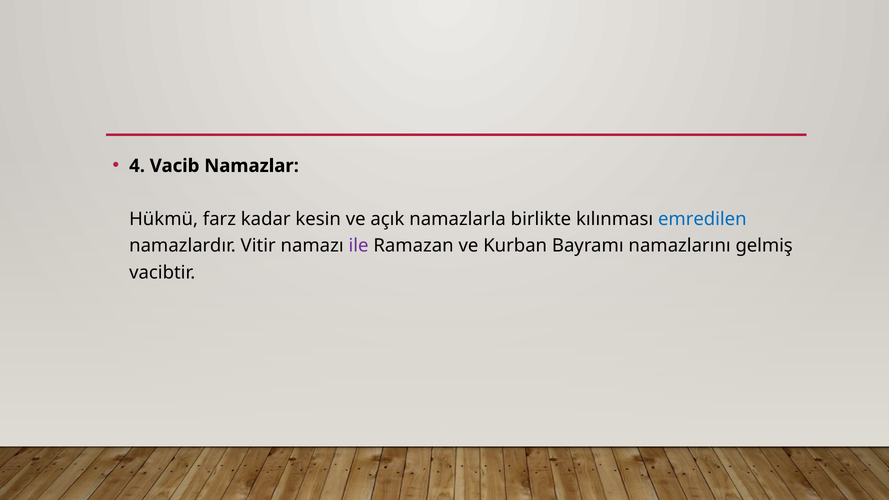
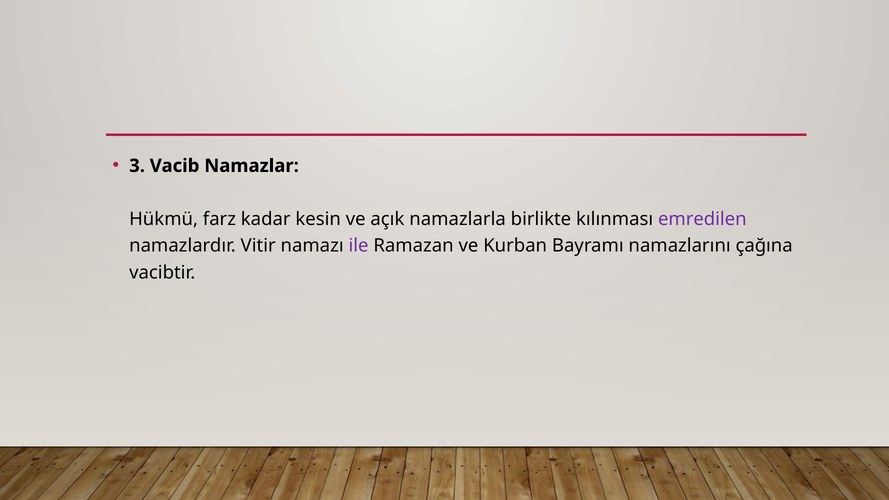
4: 4 -> 3 (137, 166)
emredilen colour: blue -> purple (702, 219)
gelmiş: gelmiş -> çağına (764, 246)
